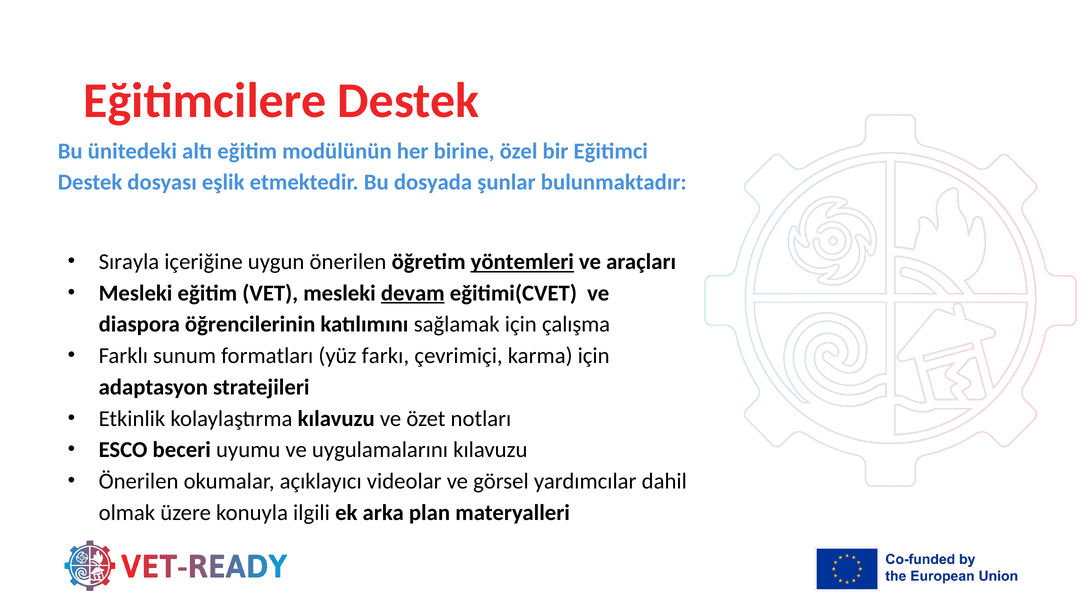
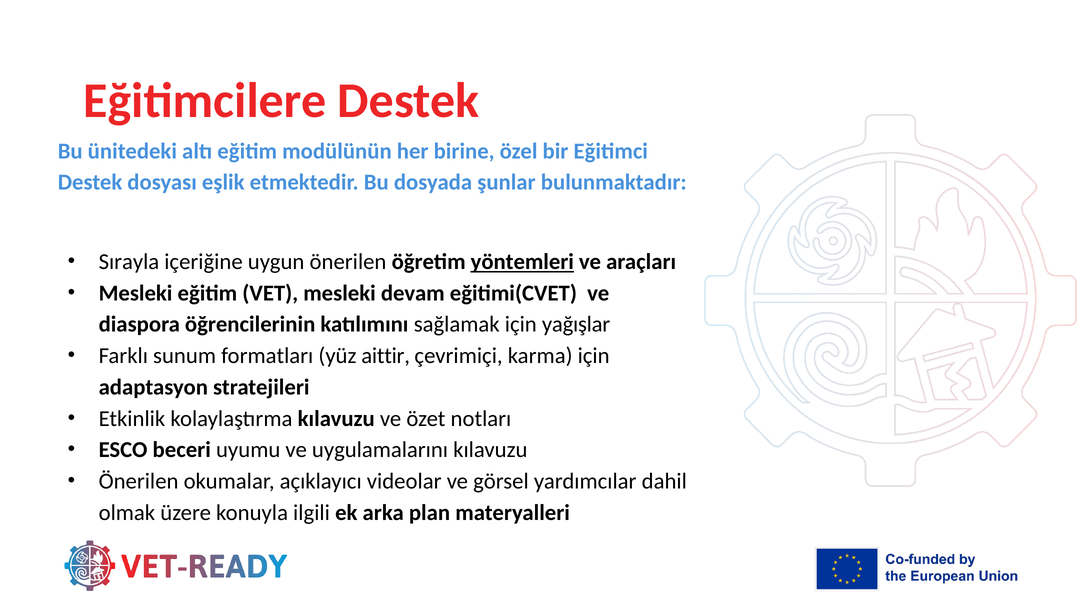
devam underline: present -> none (413, 293)
çalışma: çalışma -> yağışlar (576, 325)
farkı: farkı -> aittir (386, 356)
